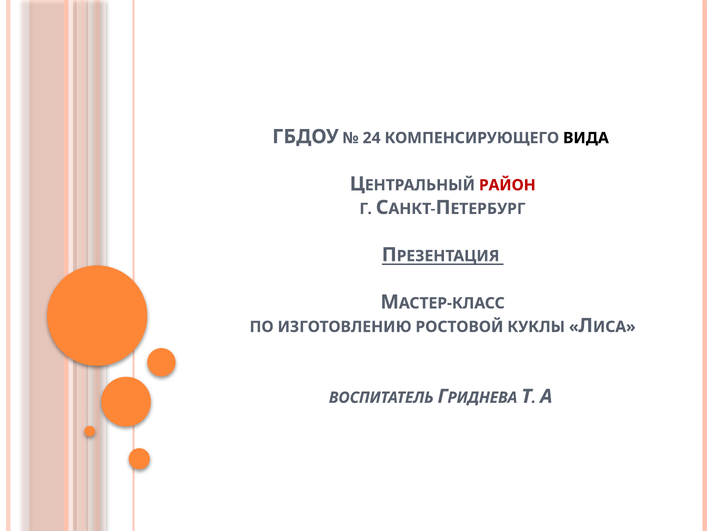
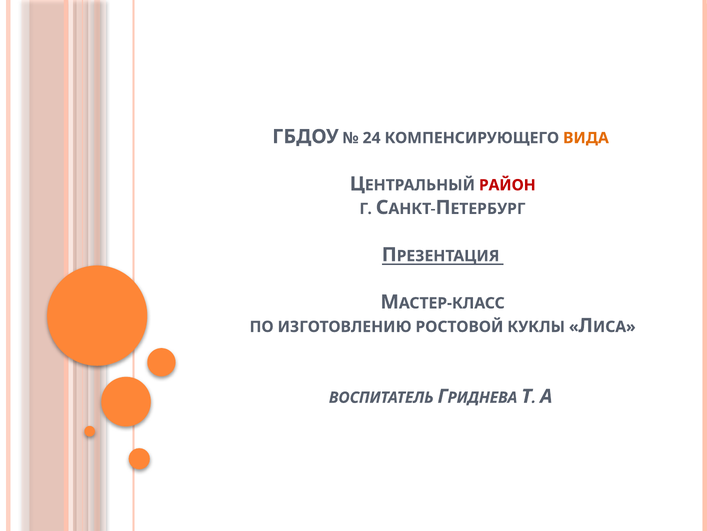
ВИДА colour: black -> orange (586, 138)
